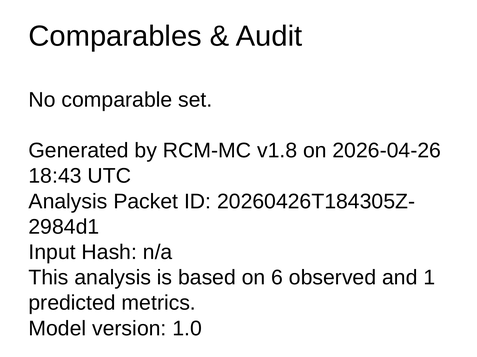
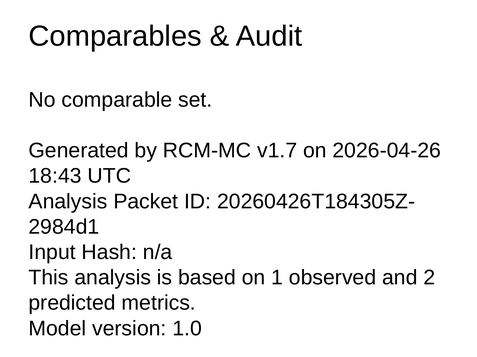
v1.8: v1.8 -> v1.7 (277, 151)
6: 6 -> 1 (277, 278)
1: 1 -> 2 (429, 278)
